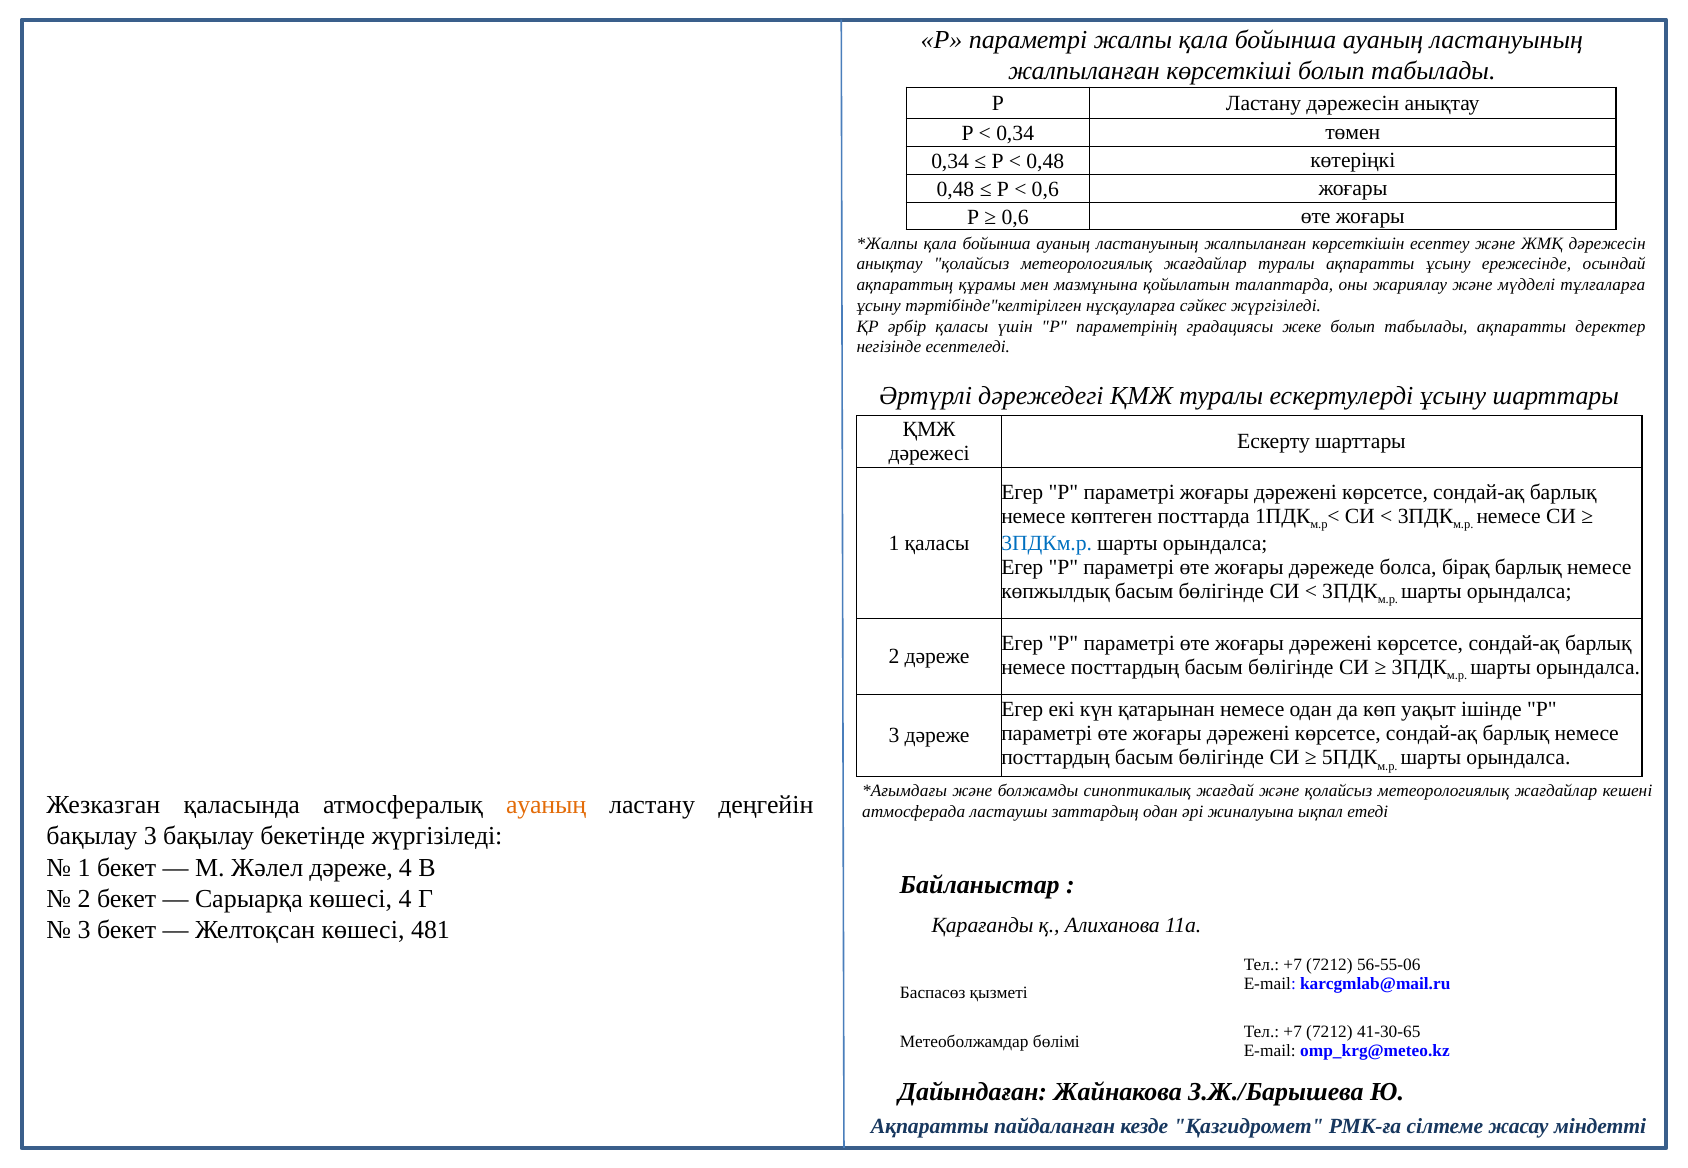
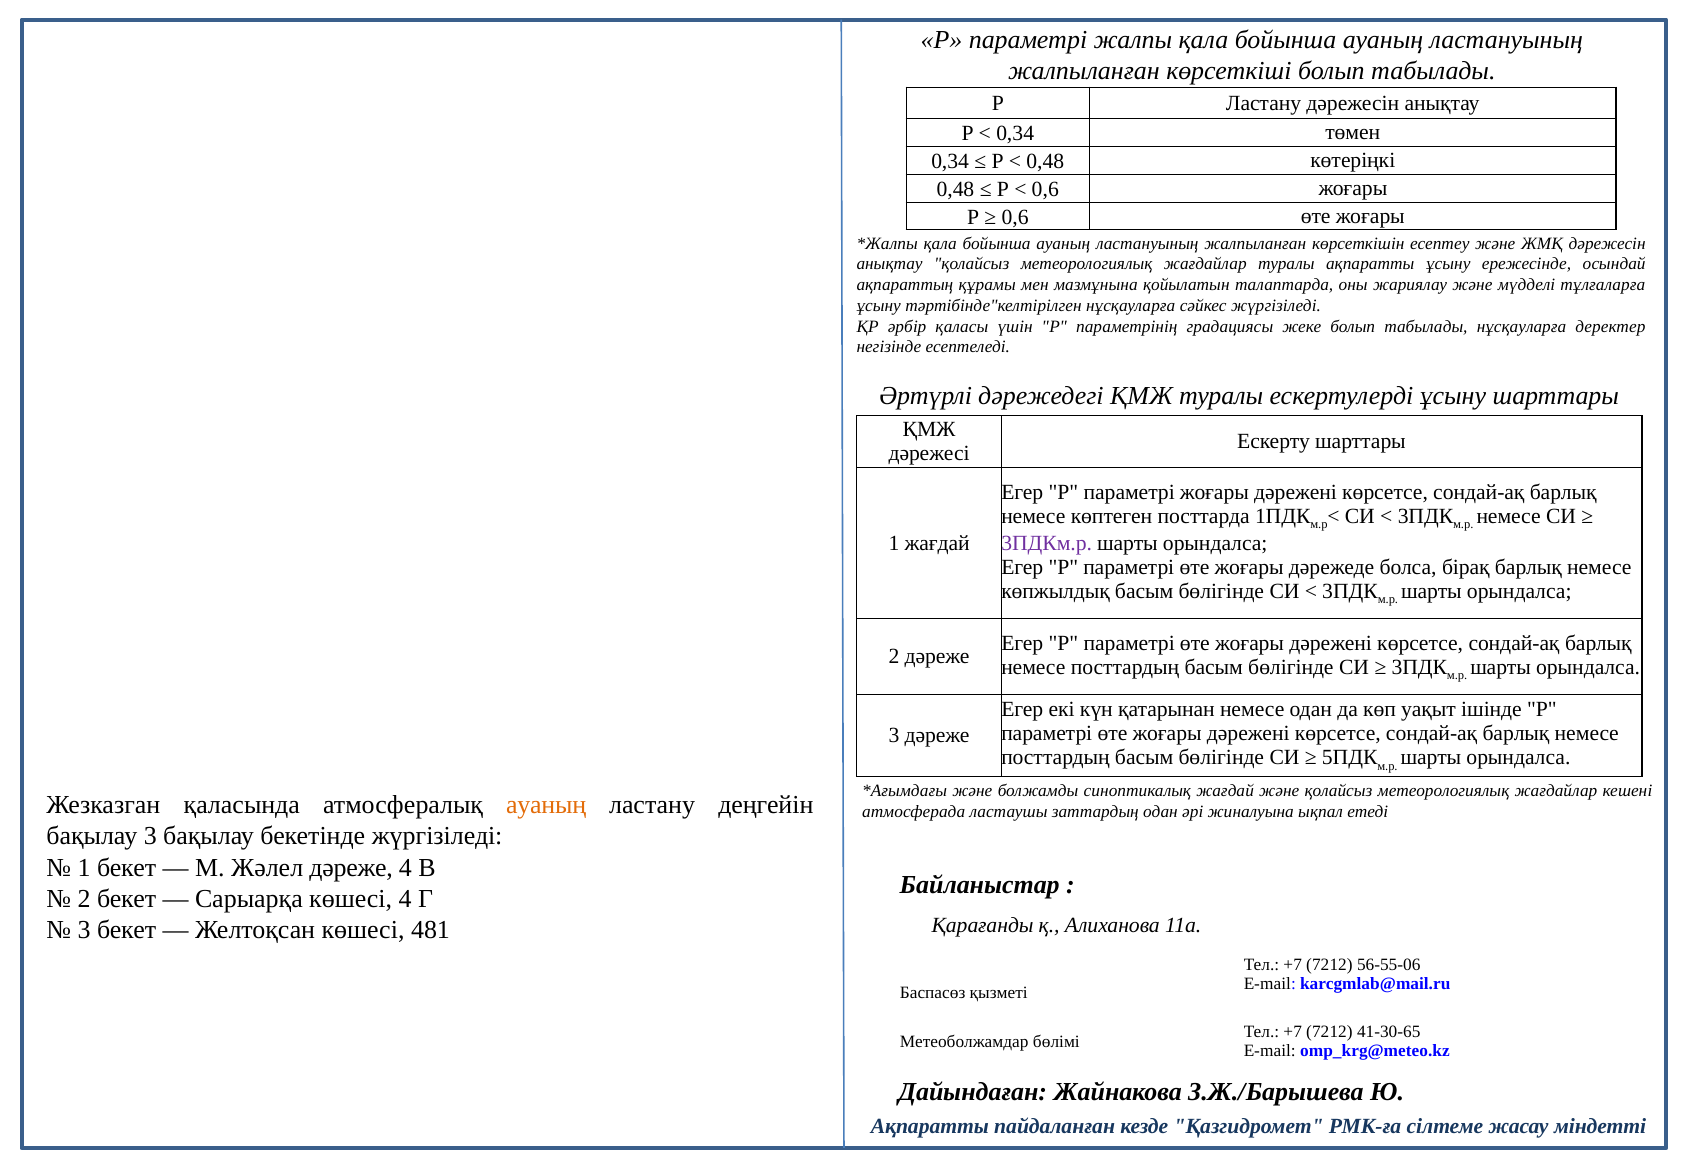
табылады ақпаратты: ақпаратты -> нұсқауларға (1521, 327)
1 қаласы: қаласы -> жағдай (937, 544)
3ПДКм.р colour: blue -> purple (1047, 544)
